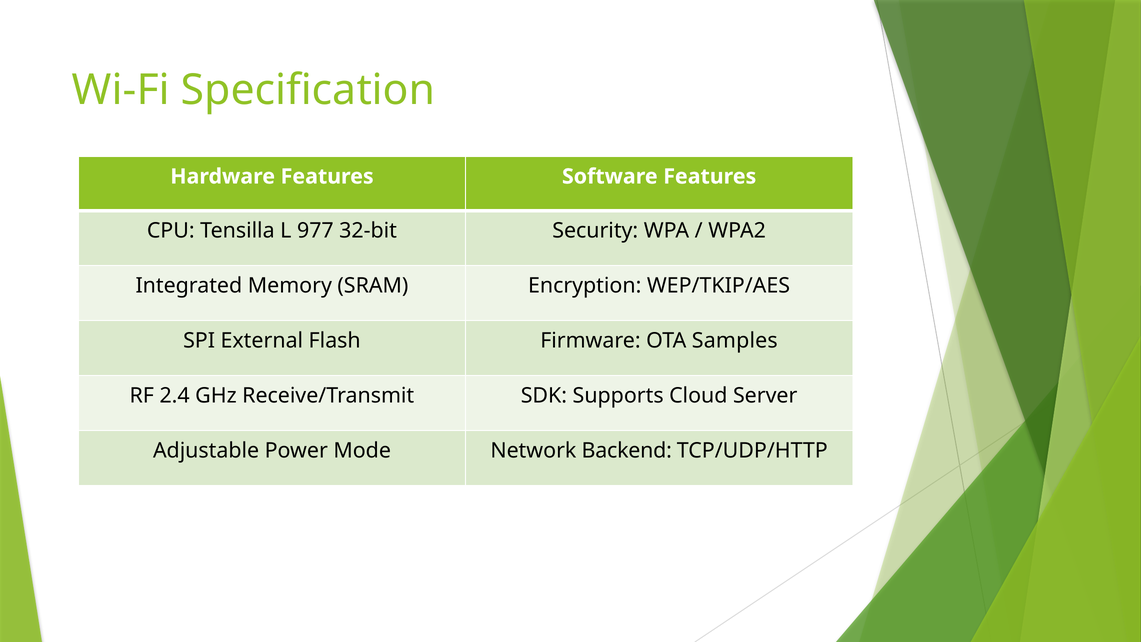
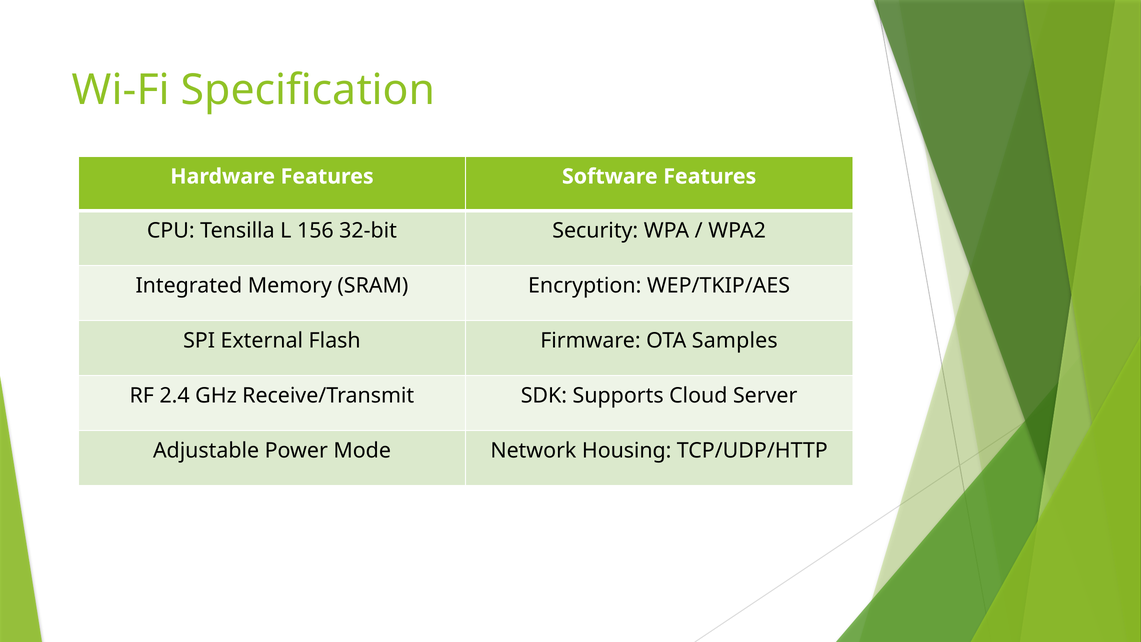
977: 977 -> 156 (315, 231)
Backend: Backend -> Housing (627, 450)
